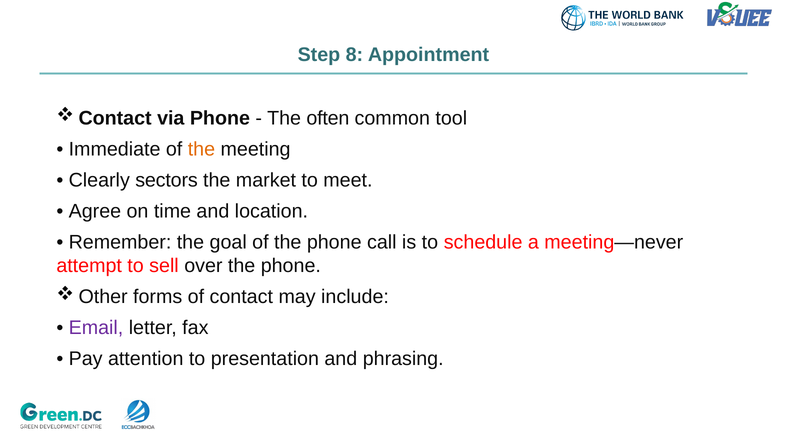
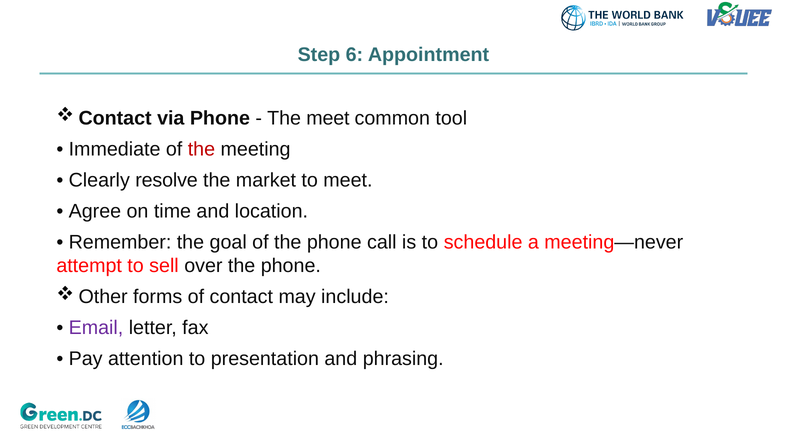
8: 8 -> 6 (354, 54)
The often: often -> meet (328, 118)
the colour: orange -> red (201, 149)
sectors: sectors -> resolve (167, 180)
